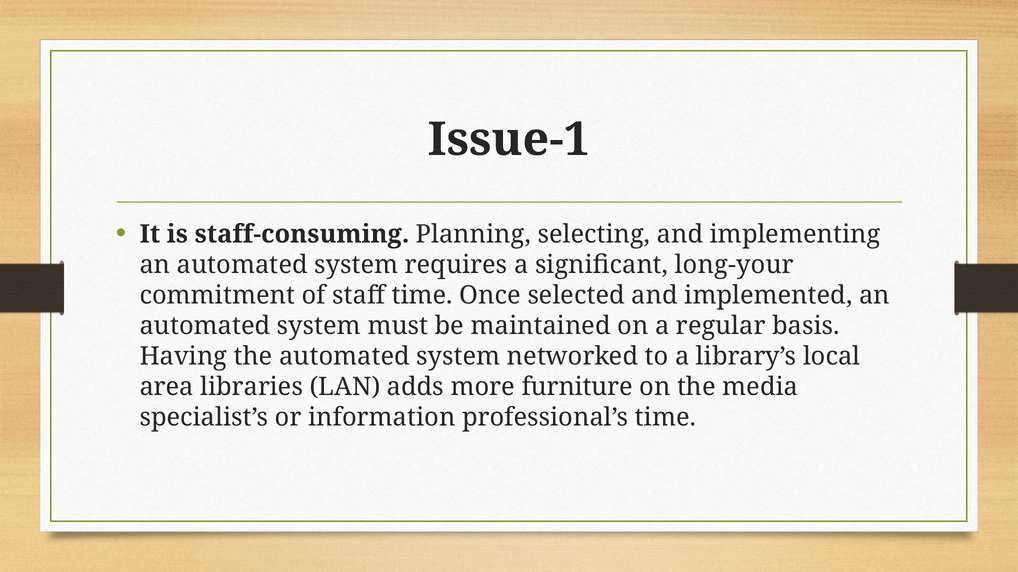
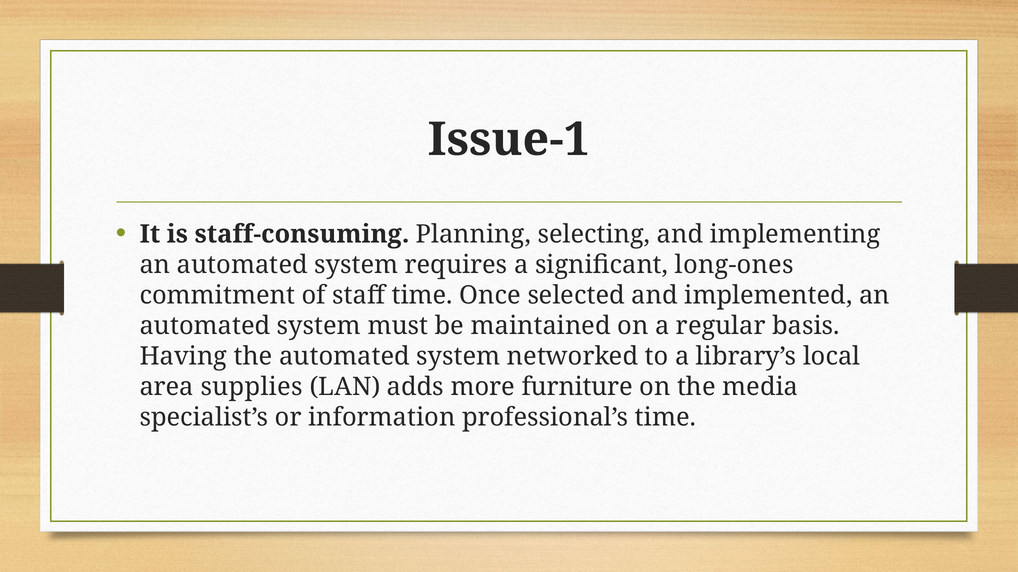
long-your: long-your -> long-ones (734, 265)
libraries: libraries -> supplies (252, 387)
